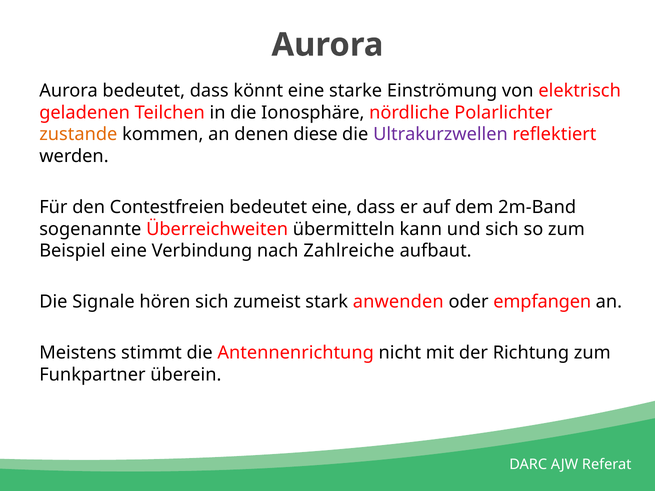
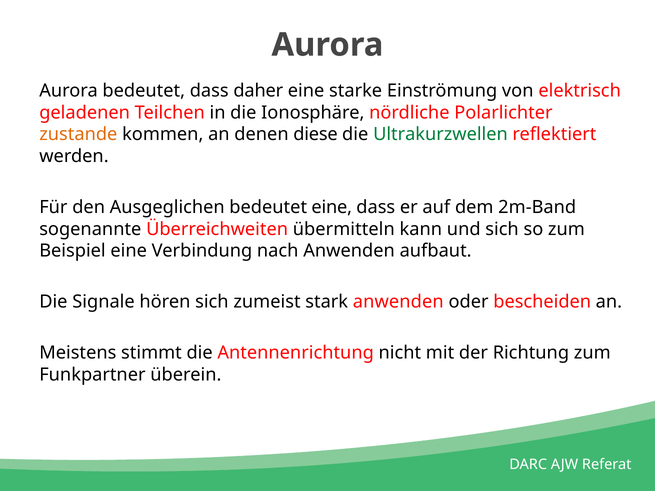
könnt: könnt -> daher (258, 91)
Ultrakurzwellen colour: purple -> green (440, 135)
Contestfreien: Contestfreien -> Ausgeglichen (167, 207)
nach Zahlreiche: Zahlreiche -> Anwenden (349, 251)
empfangen: empfangen -> bescheiden (542, 302)
